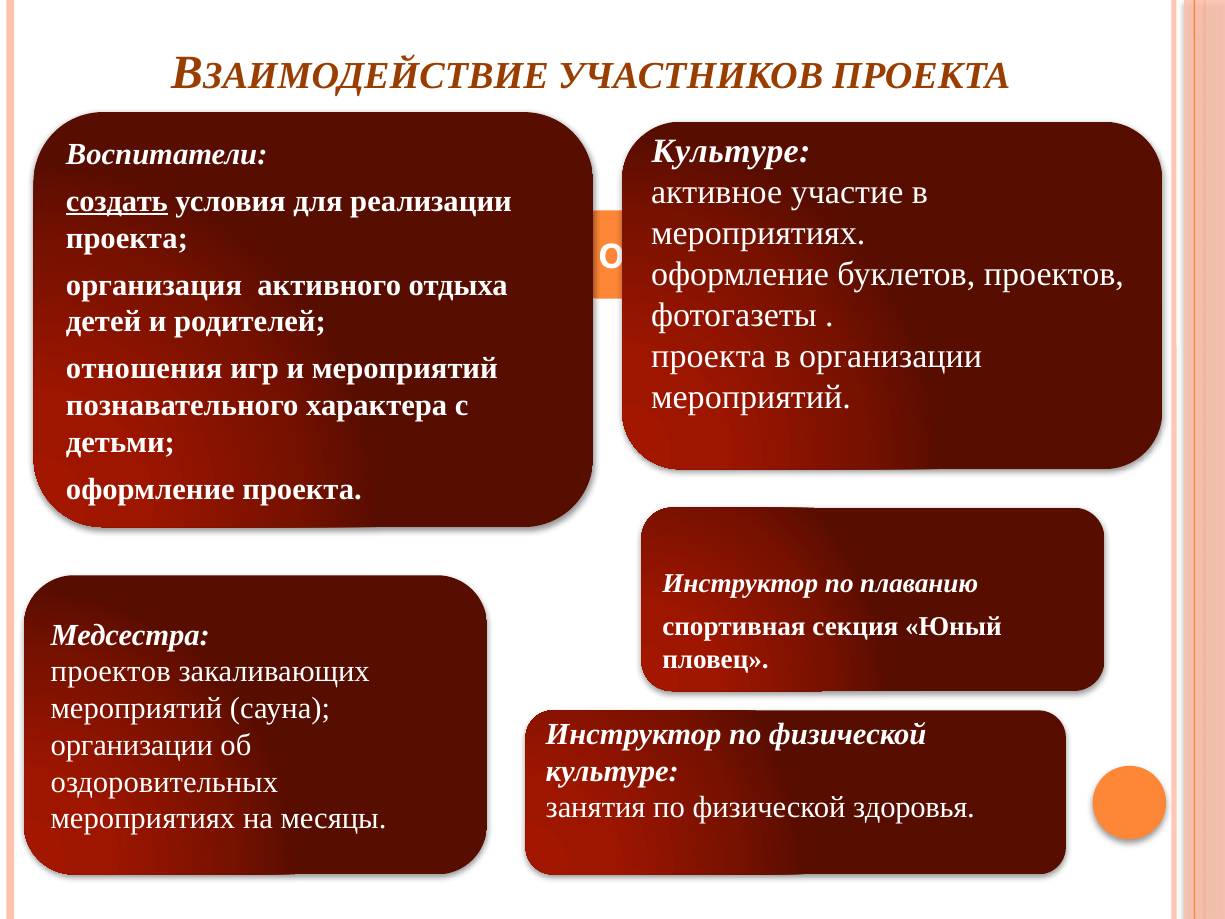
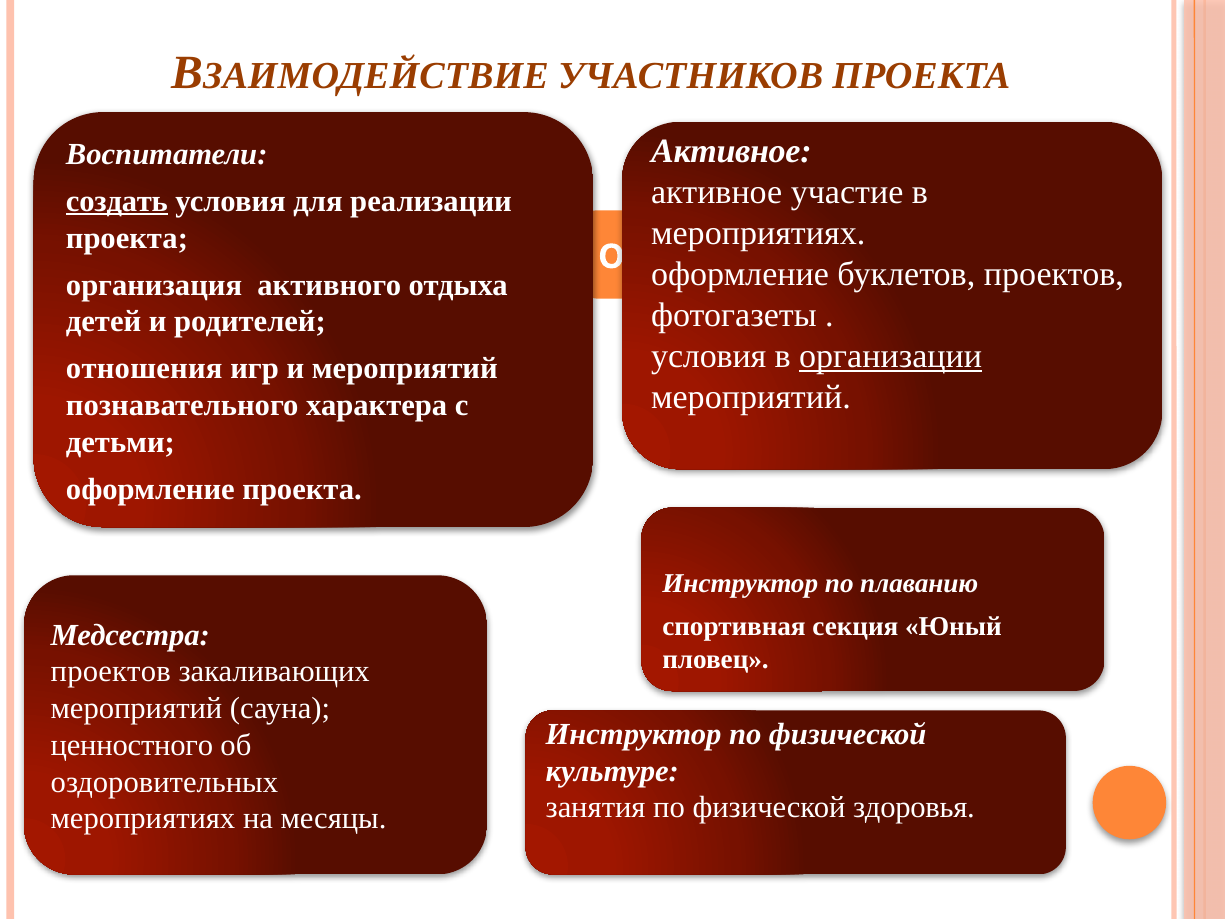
Культуре: Культуре -> Активное (731, 152)
проекта: проекта -> условия (709, 356)
организации underline: none -> present (891, 356)
организации: организации -> ценностного (132, 745)
